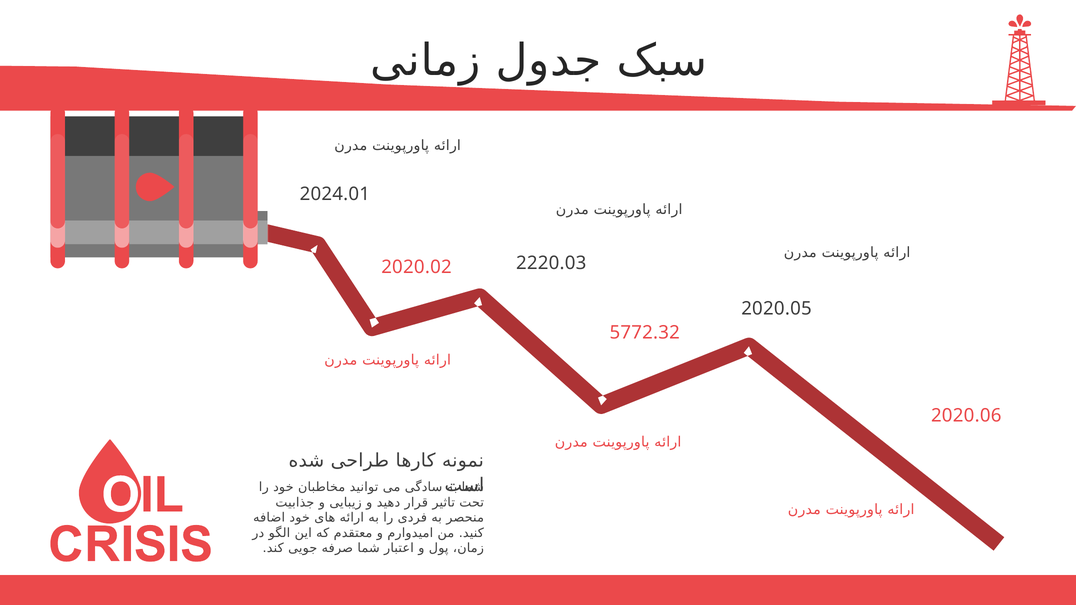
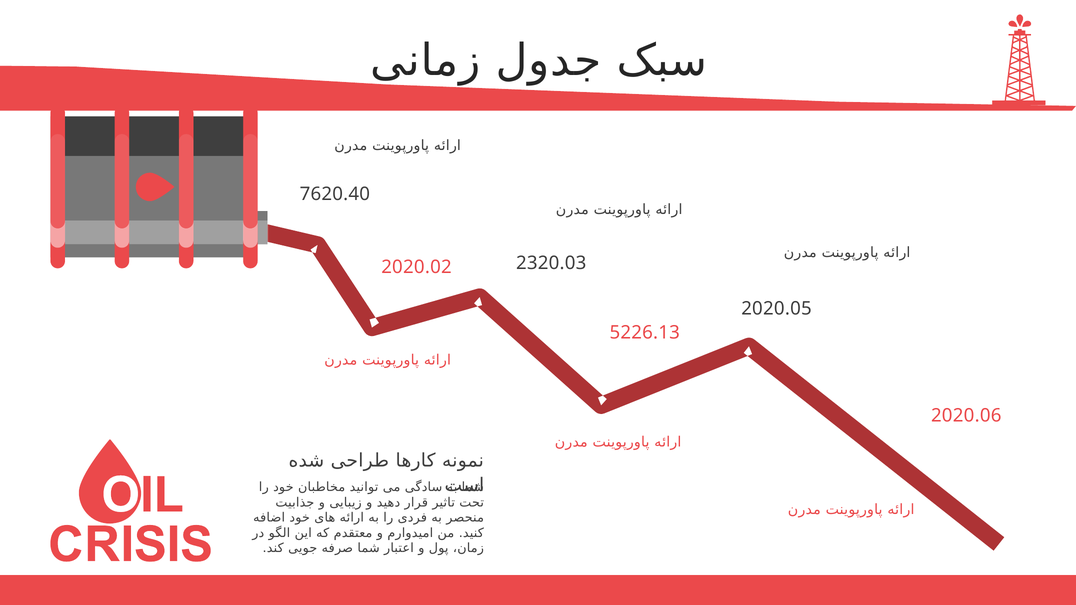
2024.01: 2024.01 -> 7620.40 (335, 194)
2220.03: 2220.03 -> 2320.03 (551, 263)
5772.32: 5772.32 -> 5226.13 (645, 333)
